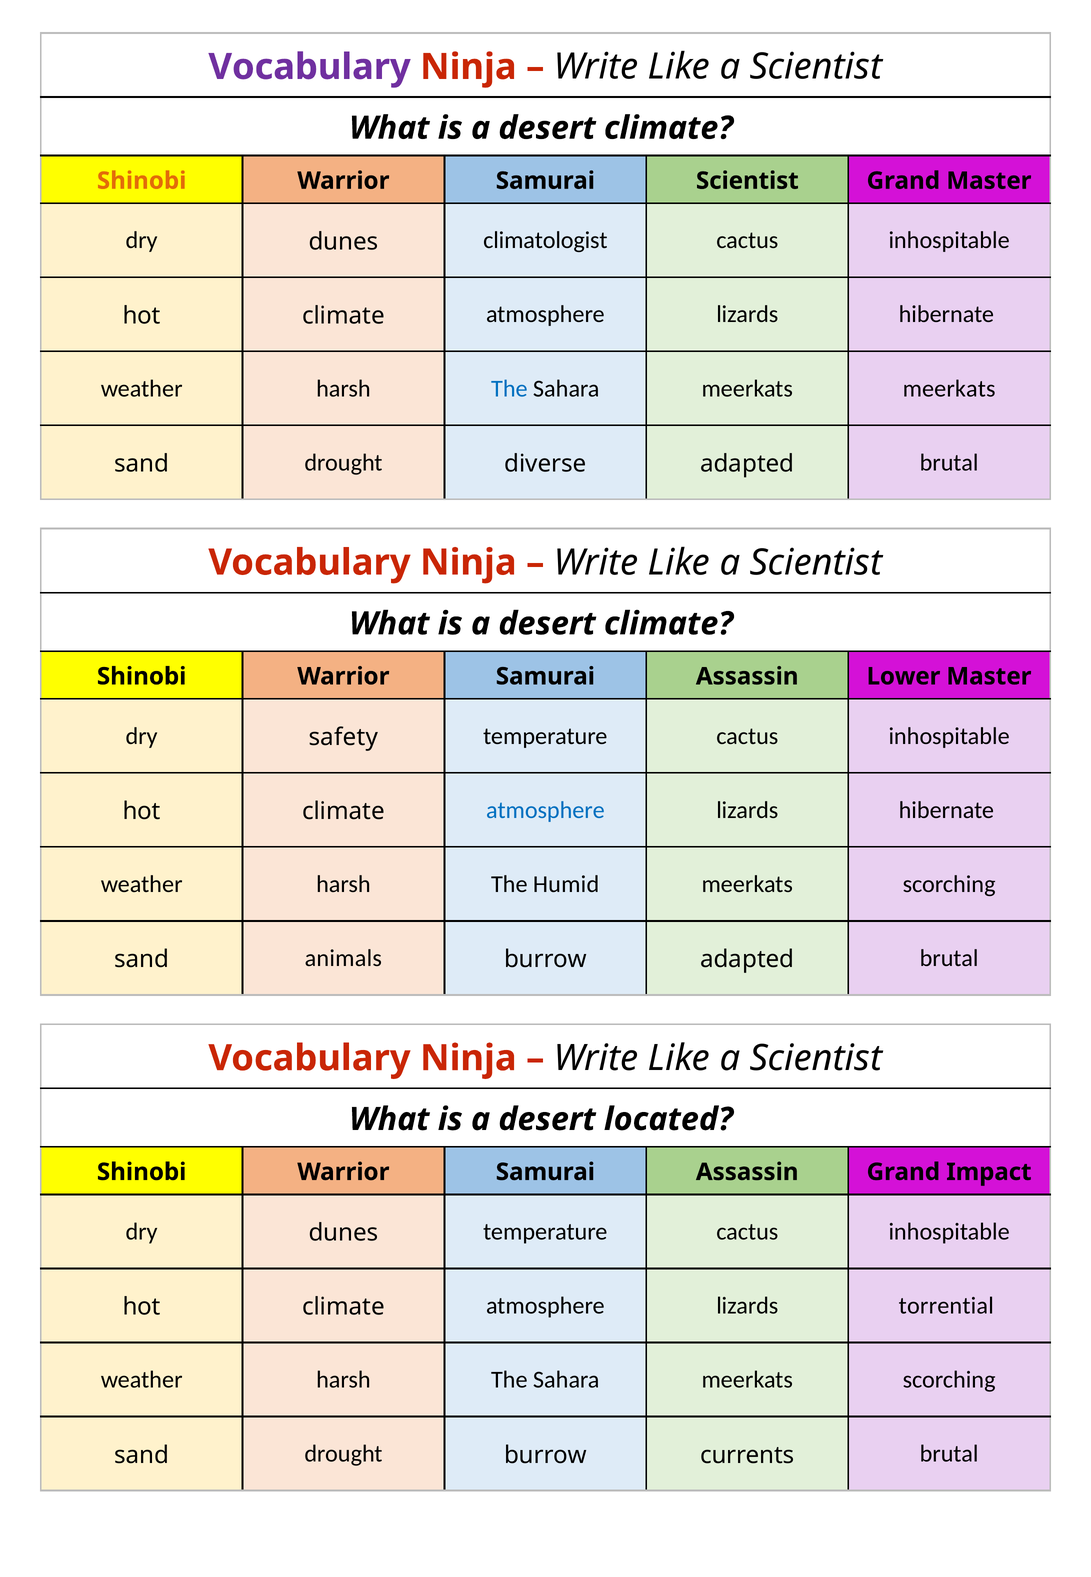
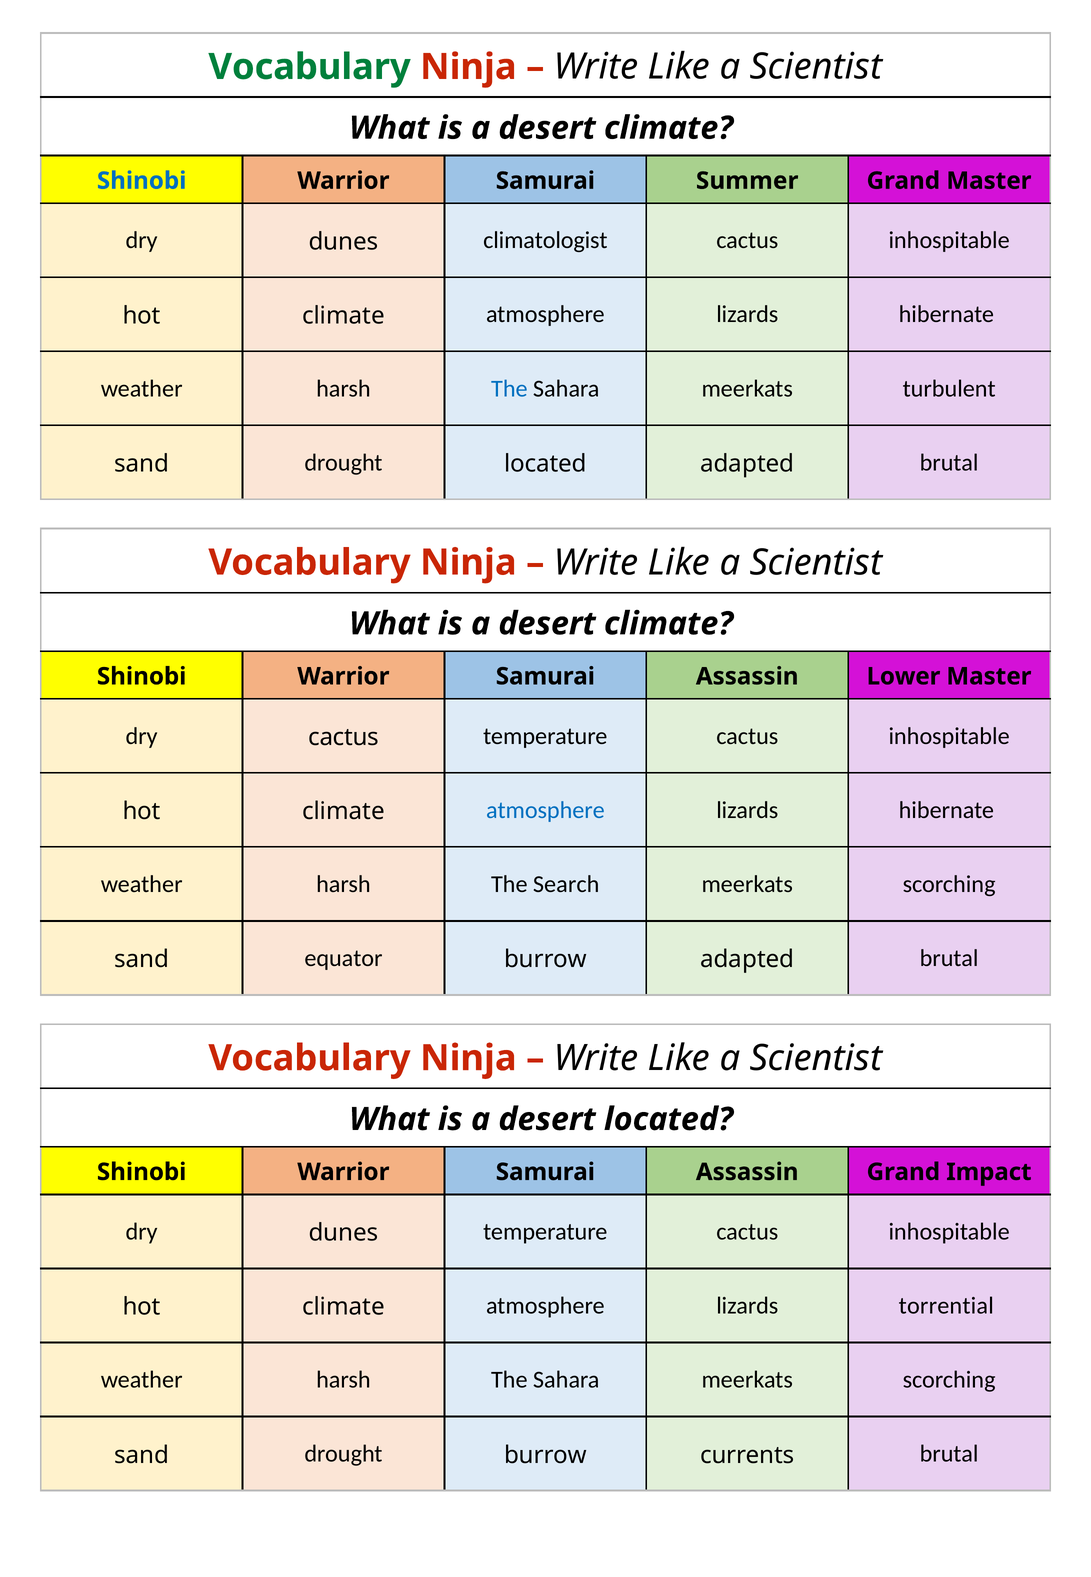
Vocabulary colour: purple -> green (310, 67)
Shinobi colour: orange -> blue (142, 181)
Samurai Scientist: Scientist -> Summer (747, 181)
meerkats meerkats: meerkats -> turbulent (949, 388)
drought diverse: diverse -> located (545, 463)
dry safety: safety -> cactus (344, 737)
Humid: Humid -> Search (566, 884)
animals: animals -> equator (343, 958)
